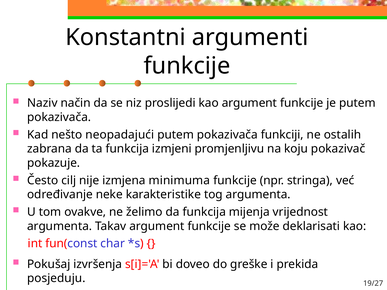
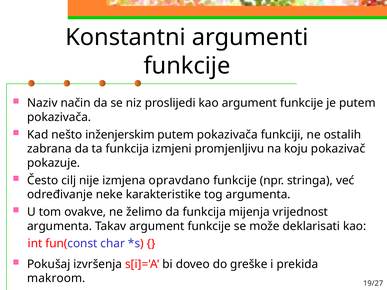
neopadajući: neopadajući -> inženjerskim (120, 135)
minimuma: minimuma -> opravdano (179, 181)
posjeduju: posjeduju -> makroom (56, 279)
